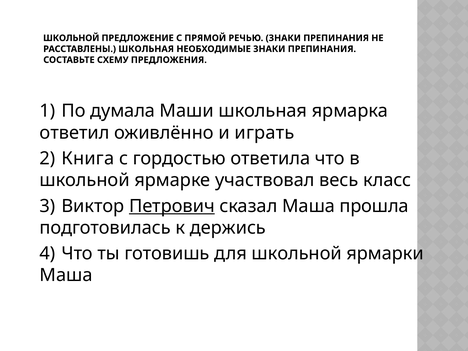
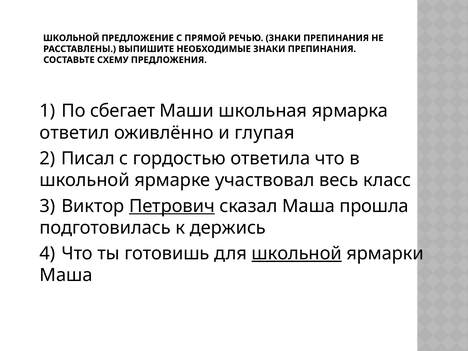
РАССТАВЛЕНЫ ШКОЛЬНАЯ: ШКОЛЬНАЯ -> ВЫПИШИТЕ (146, 49)
думала: думала -> сбегает (123, 111)
играть: играть -> глупая (265, 133)
Книга: Книга -> Писал (88, 158)
школьной underline: none -> present (297, 253)
